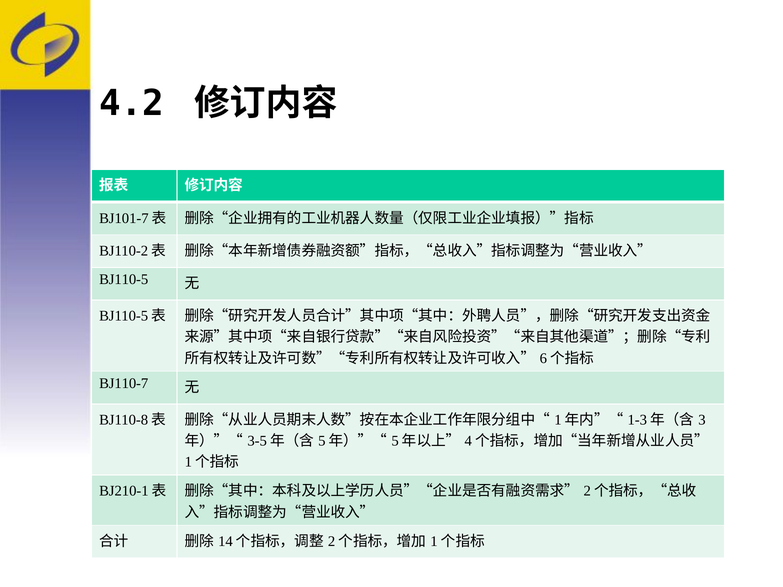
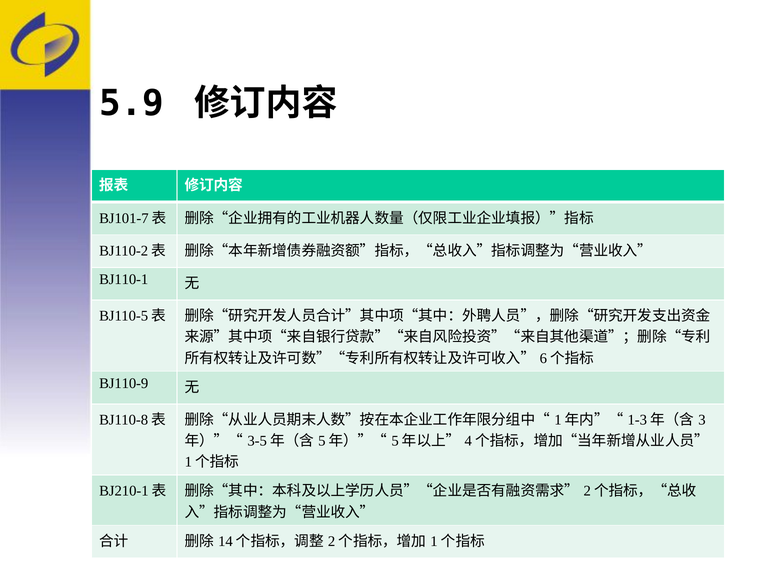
4.2: 4.2 -> 5.9 (131, 104)
BJ110-5: BJ110-5 -> BJ110-1 (124, 280)
BJ110-7: BJ110-7 -> BJ110-9 (124, 384)
